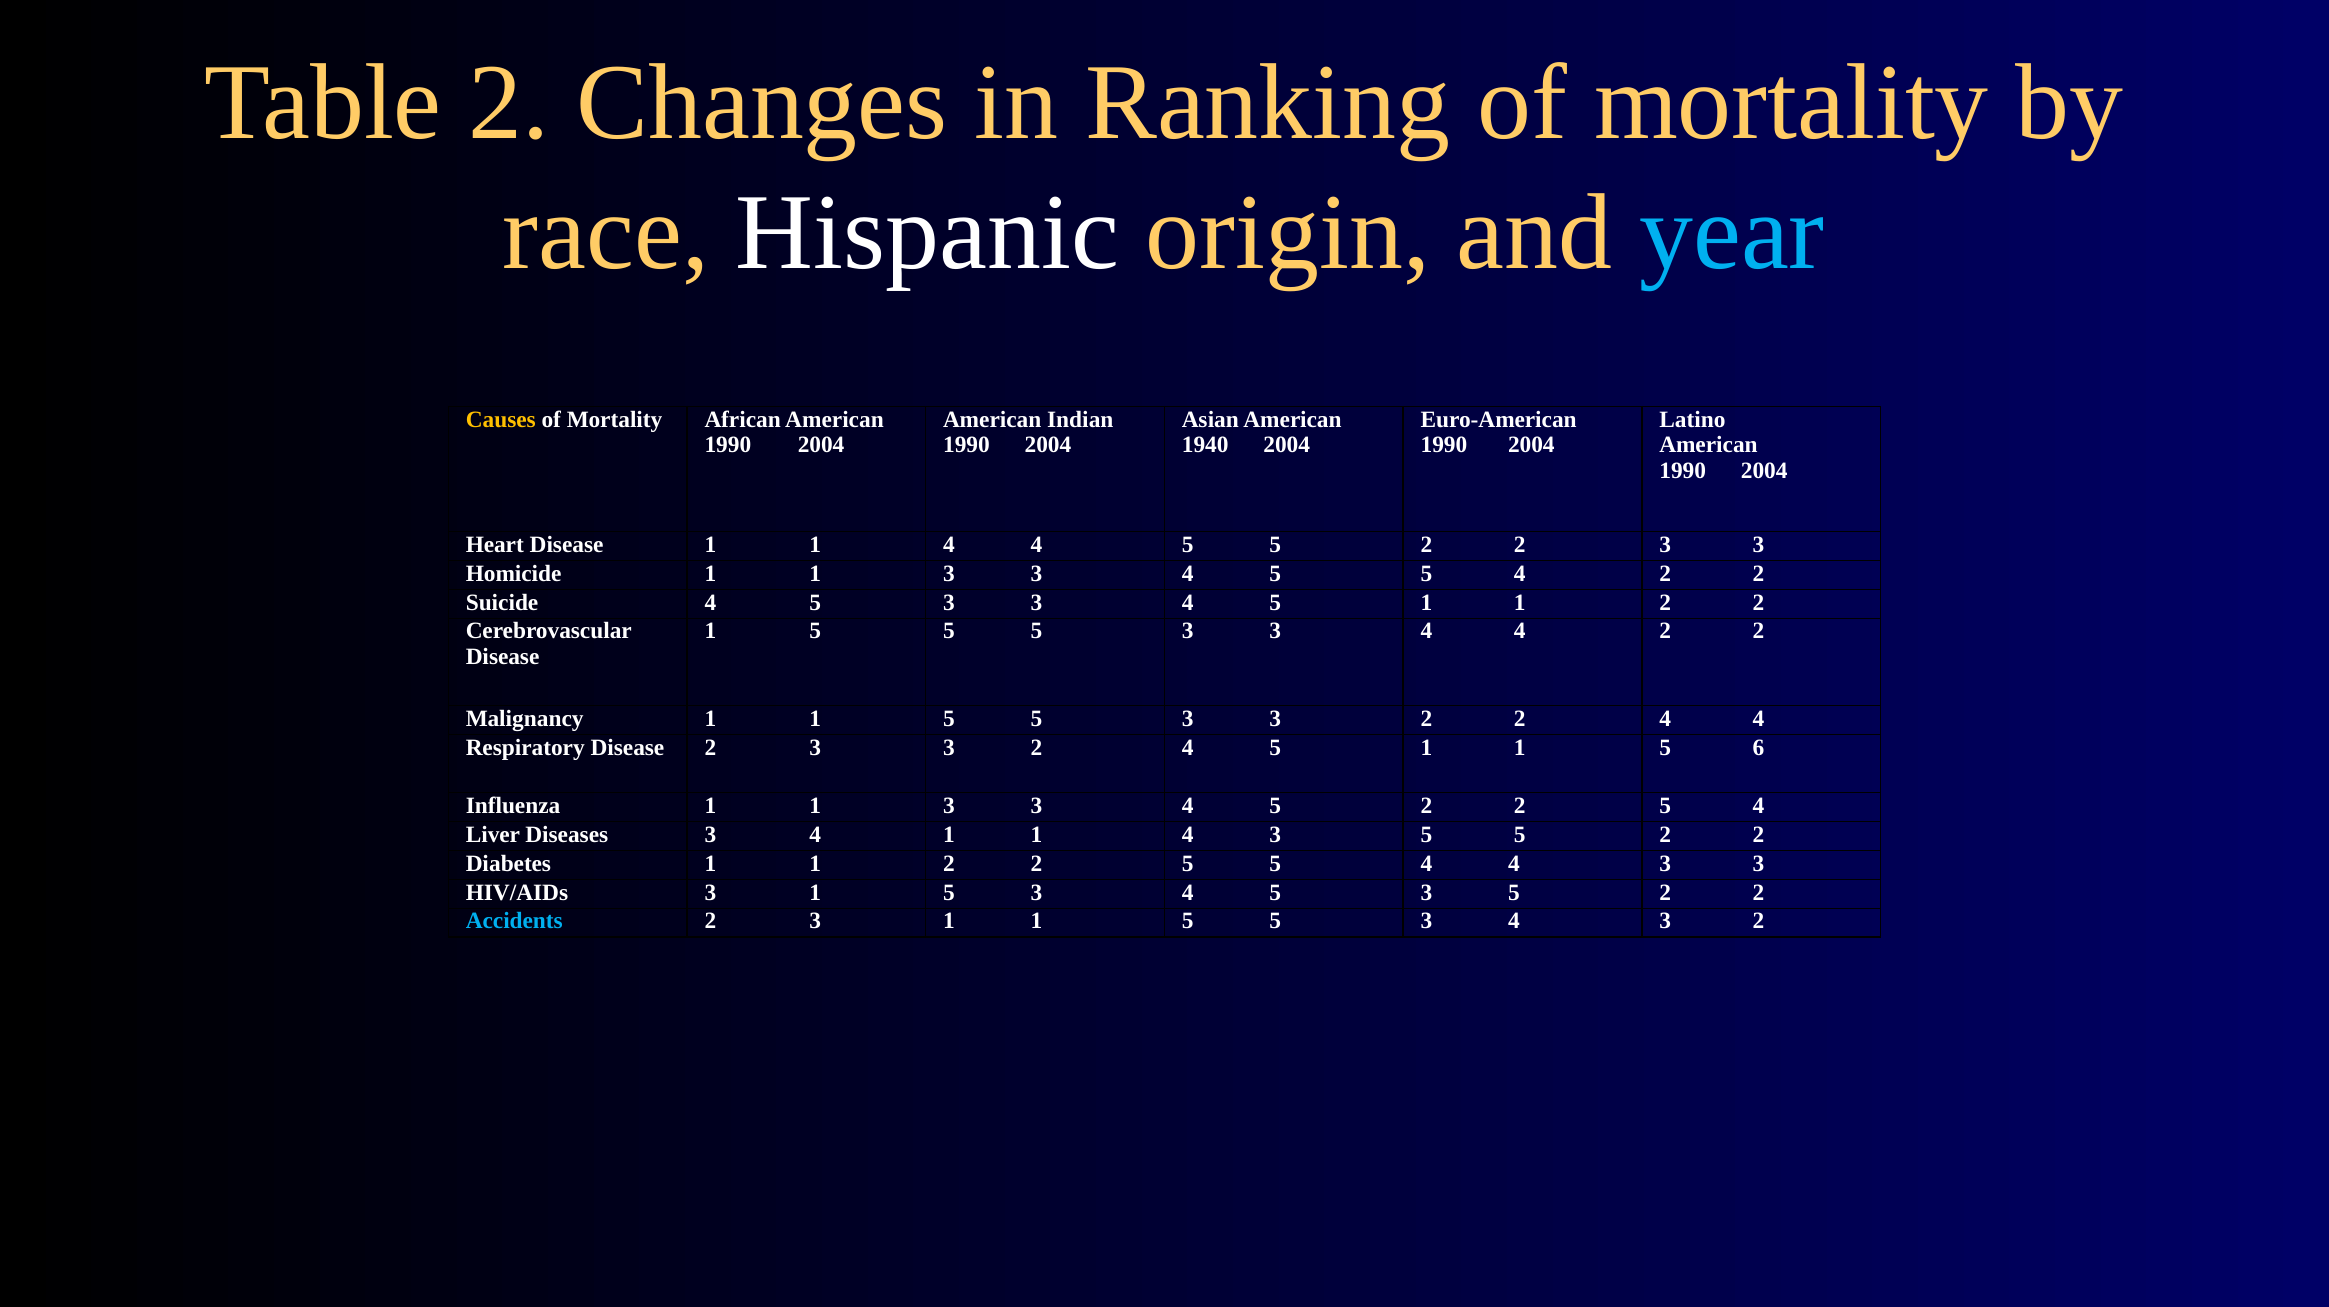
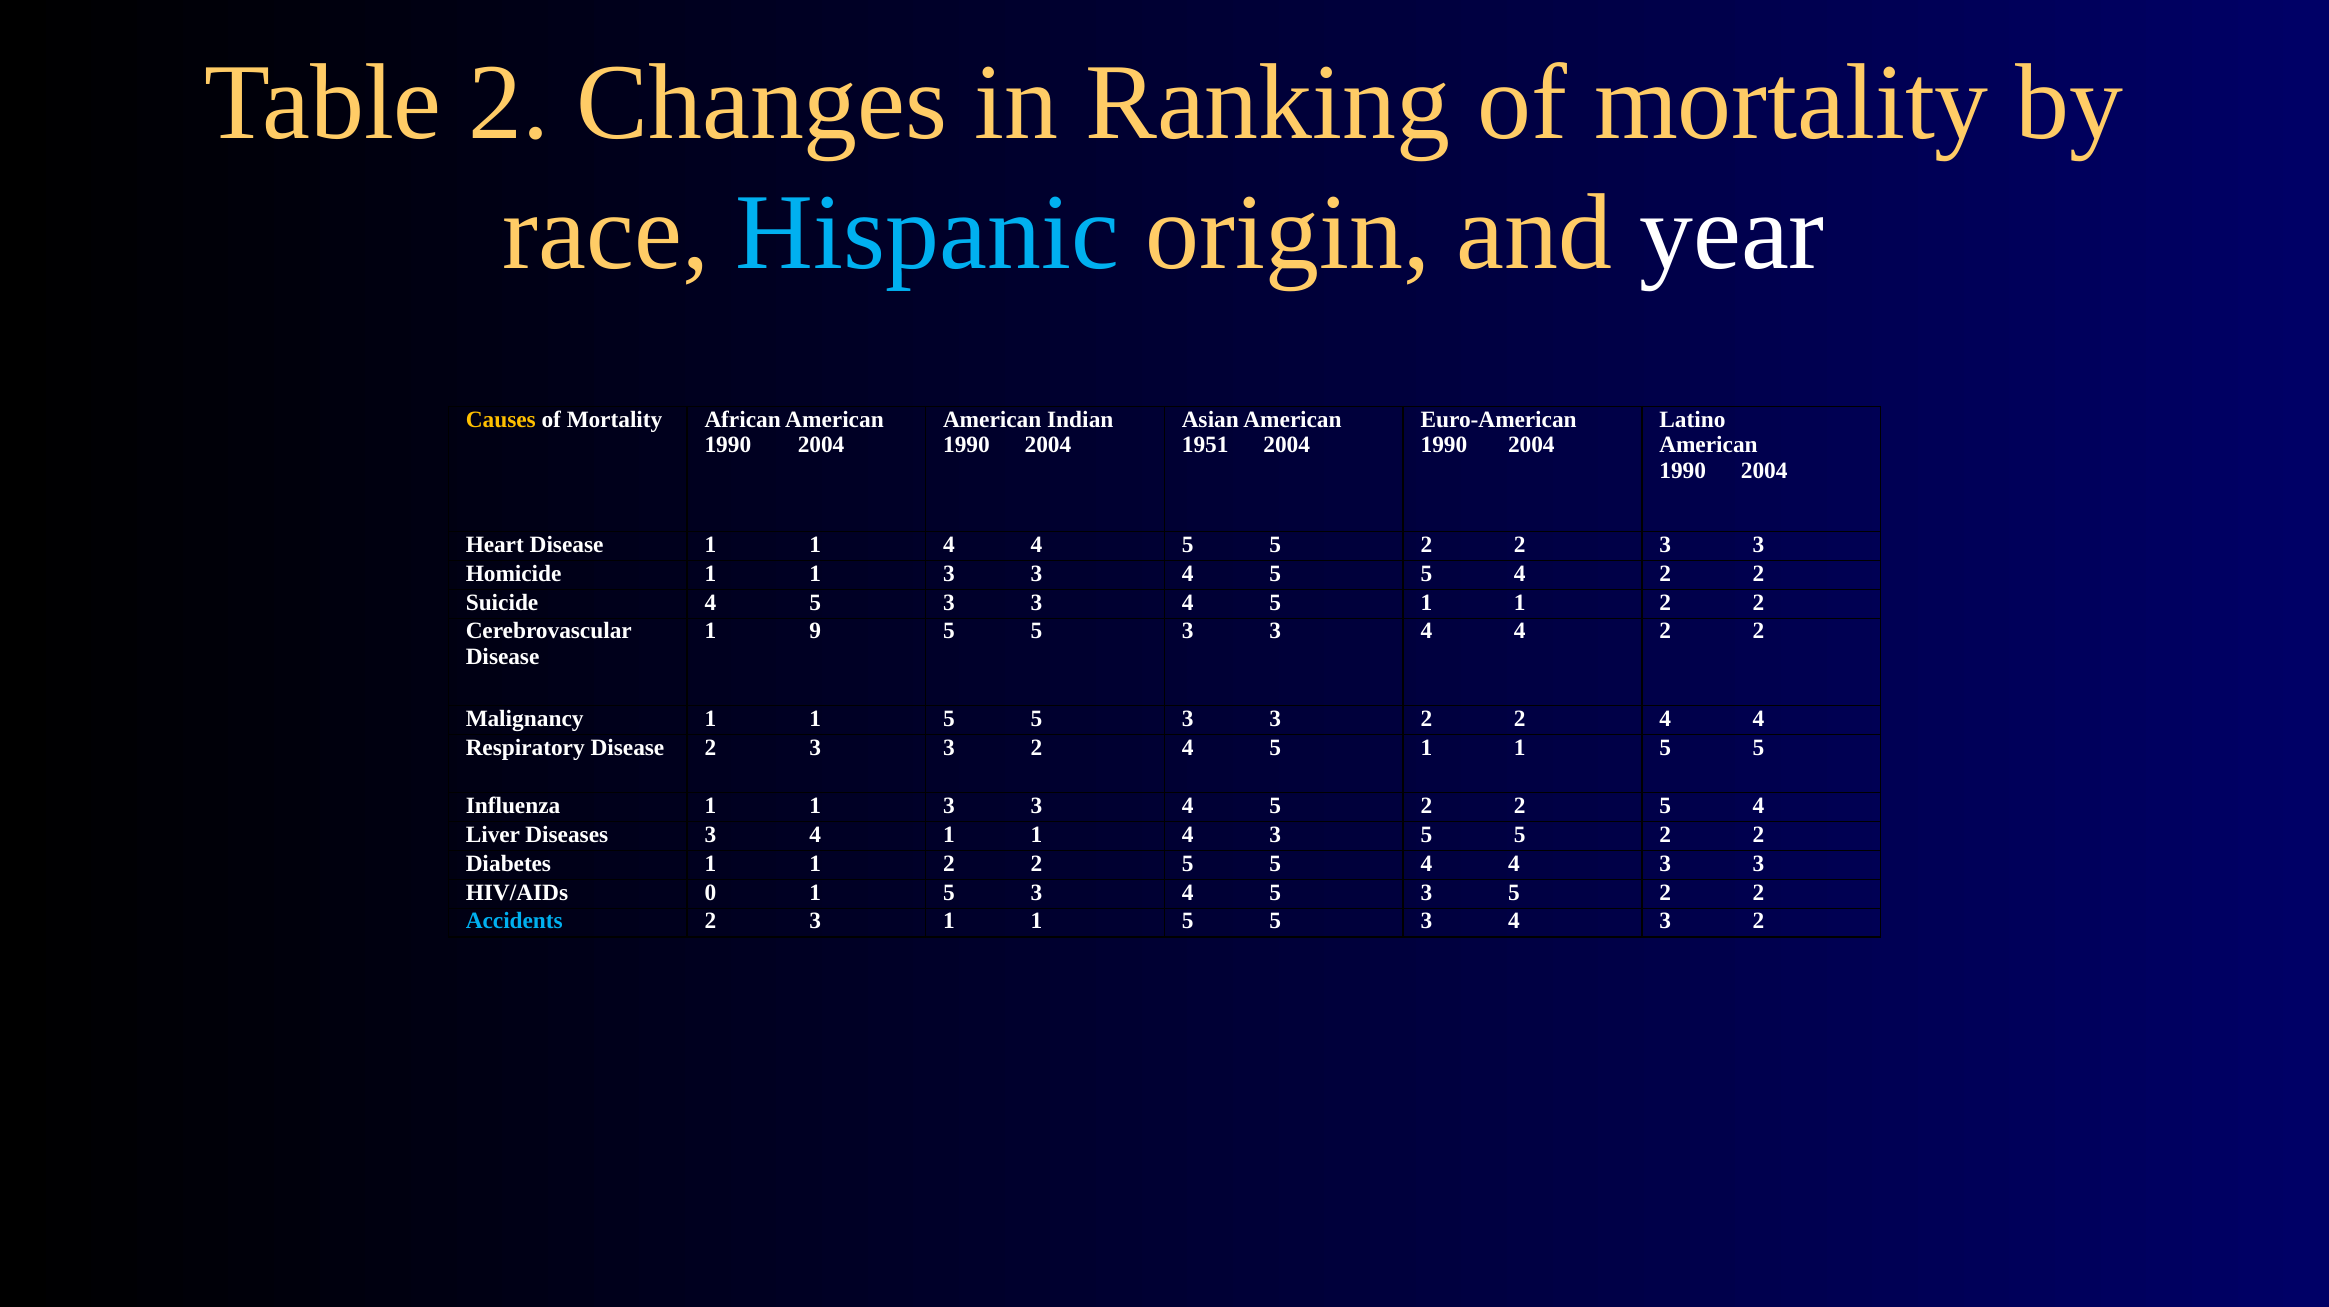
Hispanic colour: white -> light blue (927, 233)
year colour: light blue -> white (1732, 233)
1940: 1940 -> 1951 (1205, 445)
5: 5 -> 9 (815, 631)
6: 6 -> 5 (1759, 747)
HIV/AIDs 3: 3 -> 0 (710, 892)
